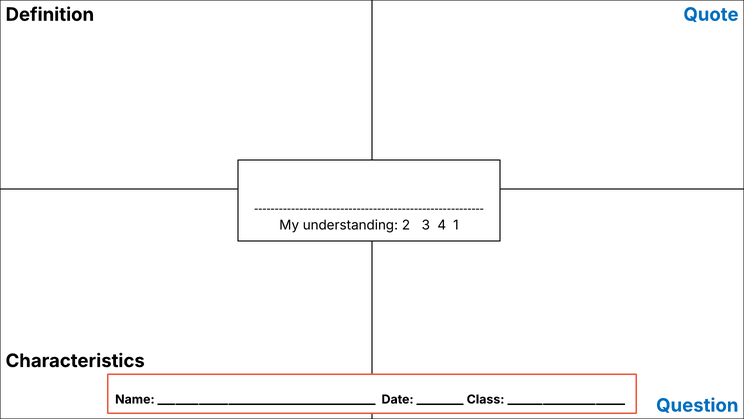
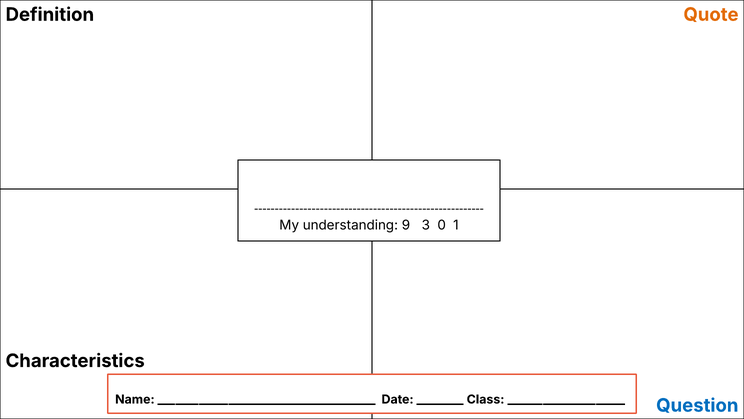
Quote colour: blue -> orange (711, 15)
2: 2 -> 9 (406, 225)
4: 4 -> 0 (442, 225)
